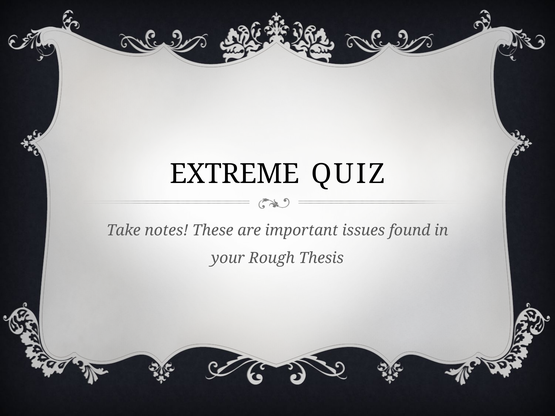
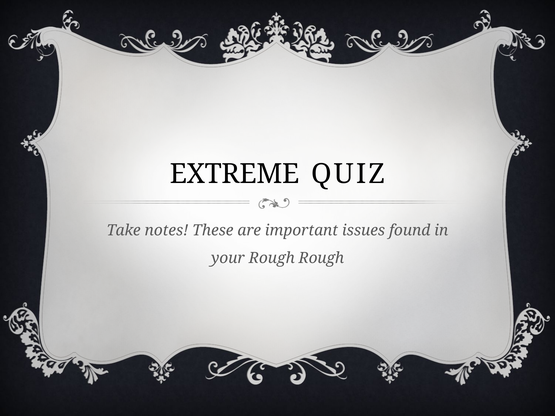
Rough Thesis: Thesis -> Rough (321, 258)
